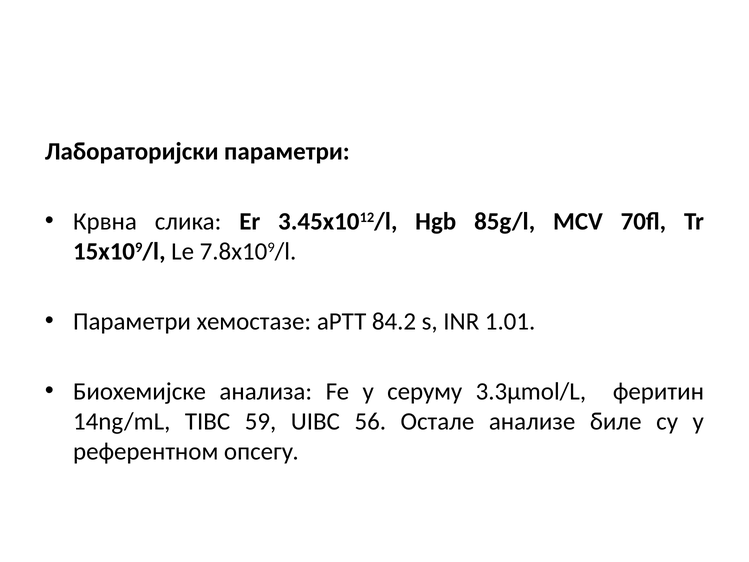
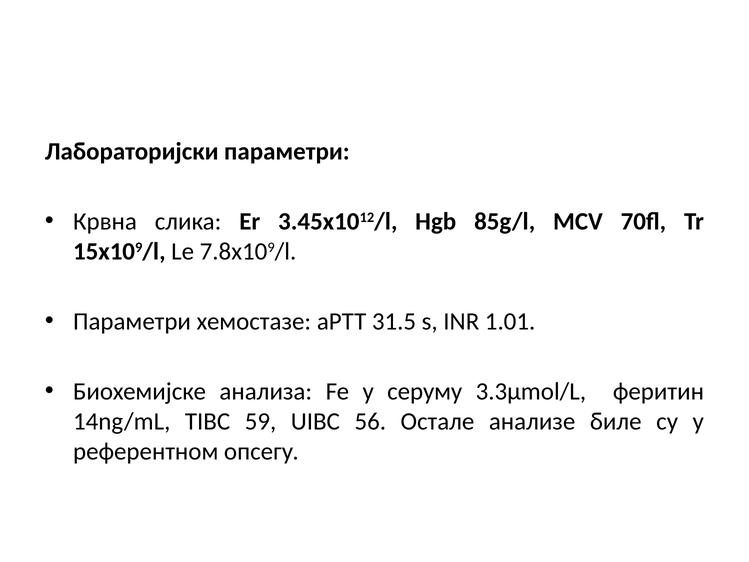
84.2: 84.2 -> 31.5 (394, 321)
